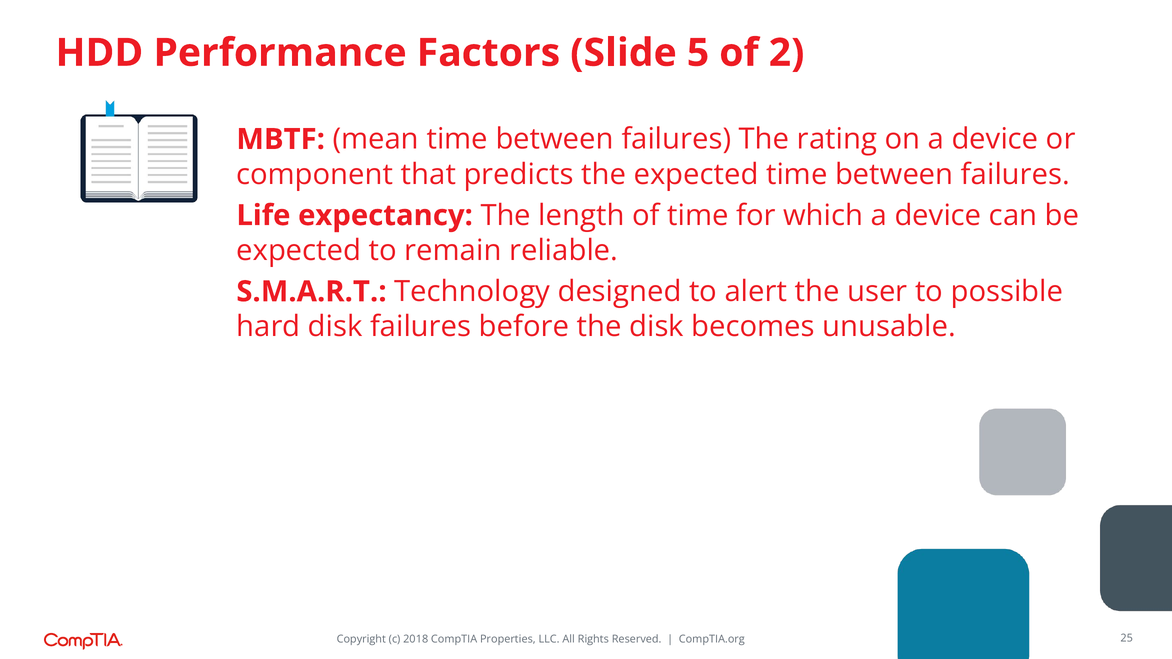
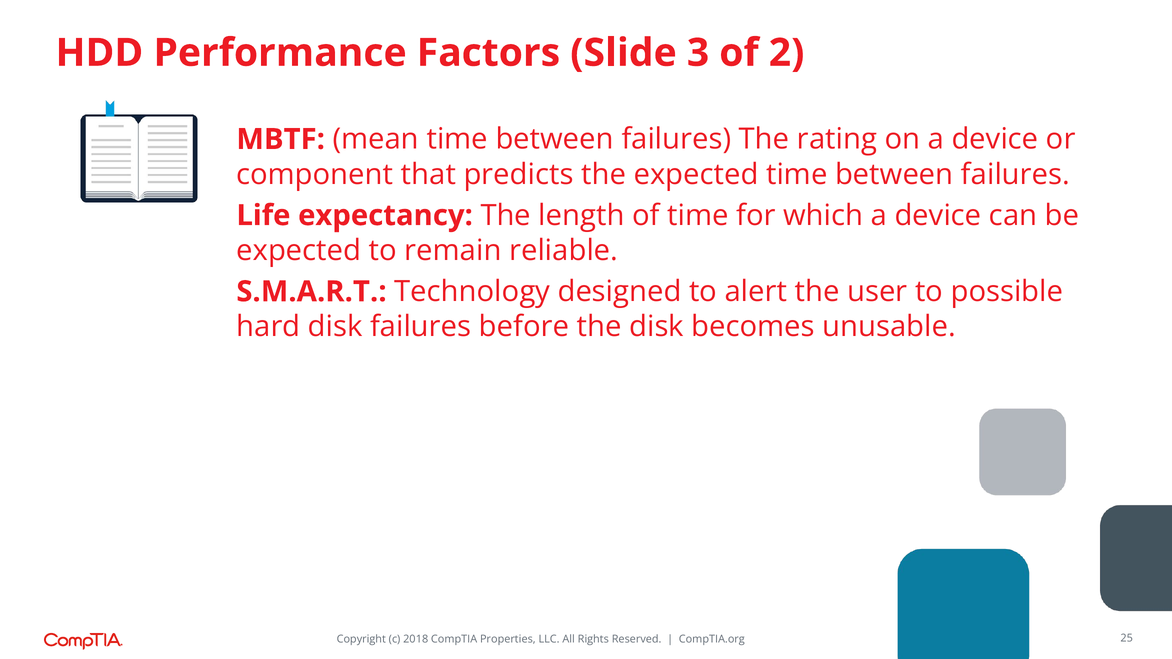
5: 5 -> 3 (698, 53)
